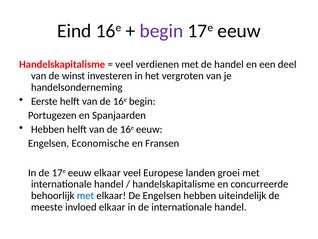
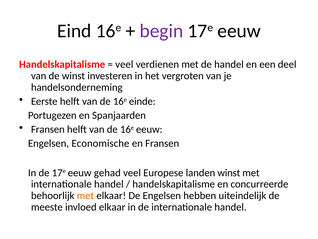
16e begin: begin -> einde (142, 101)
Hebben: Hebben -> Fransen (48, 129)
eeuw elkaar: elkaar -> gehad (107, 172)
landen groei: groei -> winst (229, 172)
met colour: blue -> orange (85, 195)
